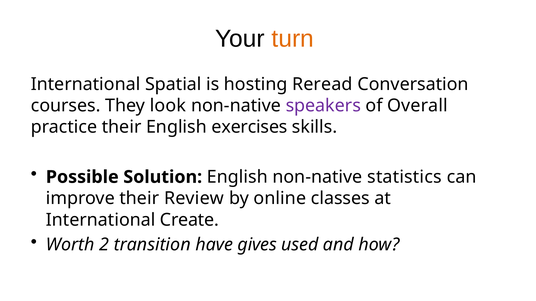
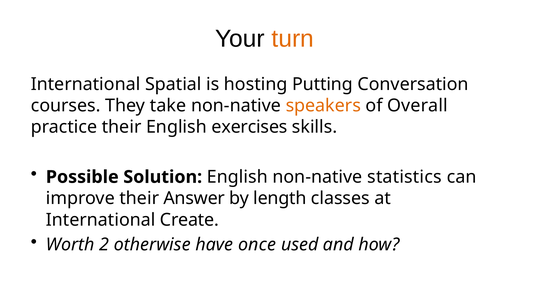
Reread: Reread -> Putting (322, 84)
look: look -> take (168, 106)
speakers colour: purple -> orange (323, 106)
Review: Review -> Answer (194, 199)
online: online -> length (280, 199)
transition: transition -> otherwise (152, 245)
gives: gives -> once (257, 245)
